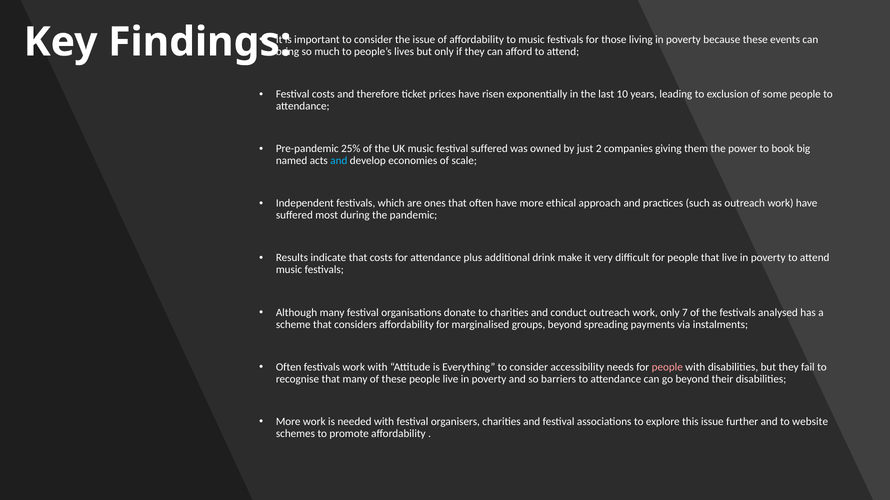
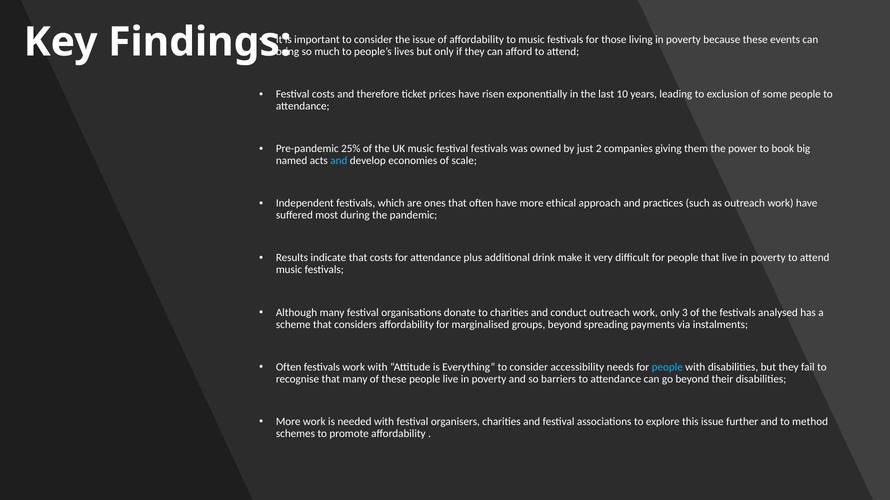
festival suffered: suffered -> festivals (489, 149)
7: 7 -> 3 (685, 313)
people colour: pink -> light blue (667, 367)
website: website -> method (810, 422)
